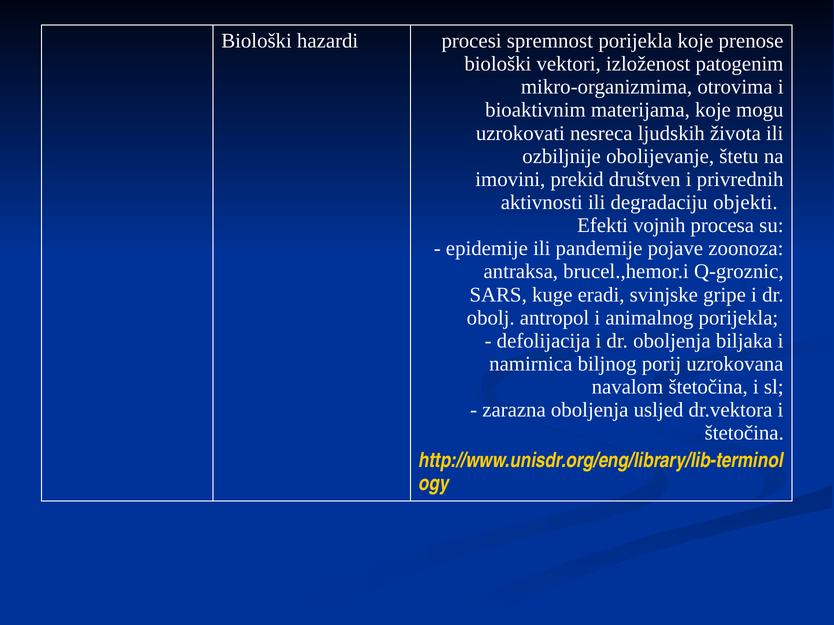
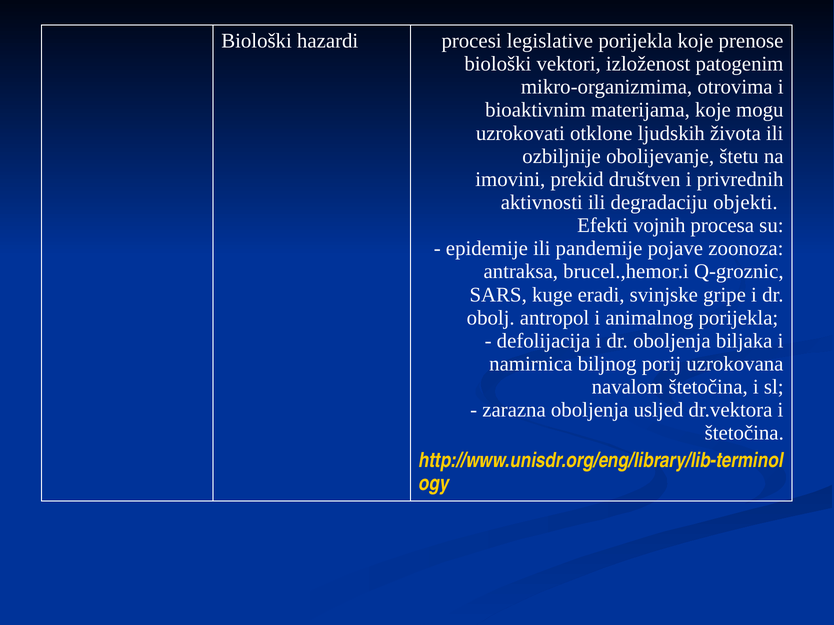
spremnost: spremnost -> legislative (550, 41)
nesreca: nesreca -> otklone (601, 133)
